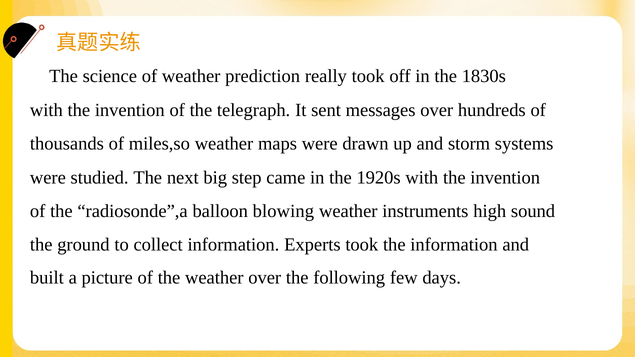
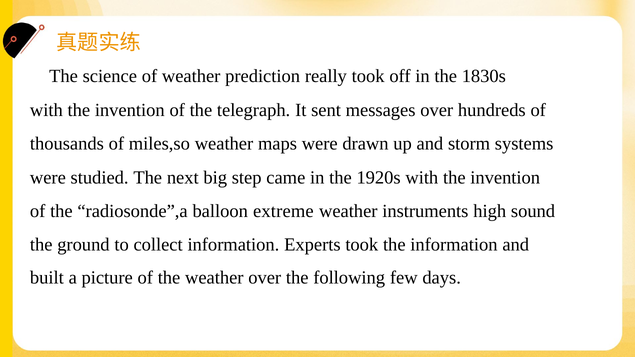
blowing: blowing -> extreme (283, 211)
